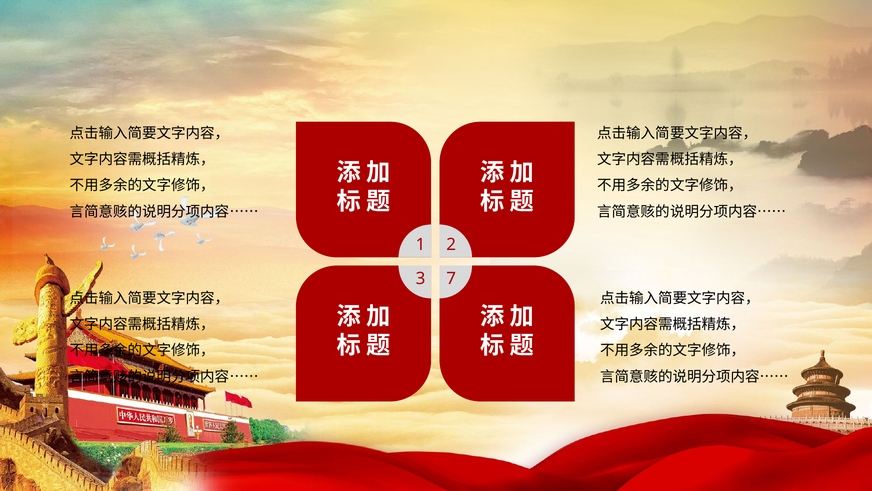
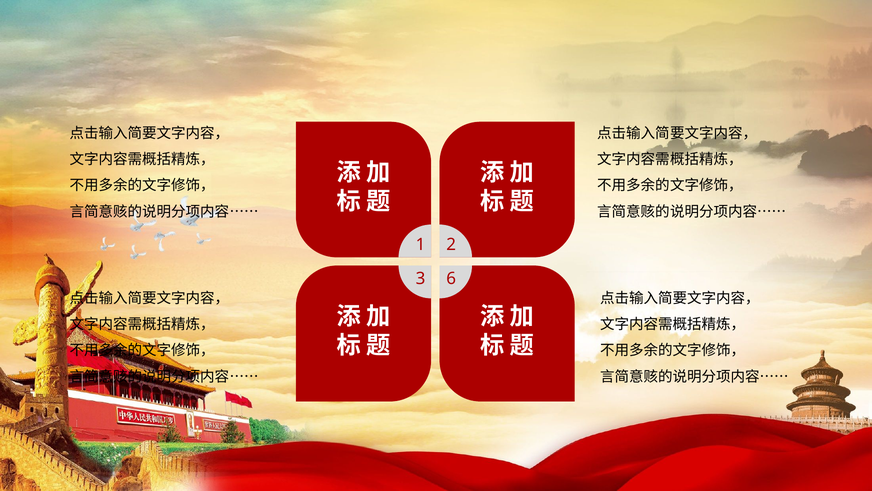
7: 7 -> 6 (451, 278)
